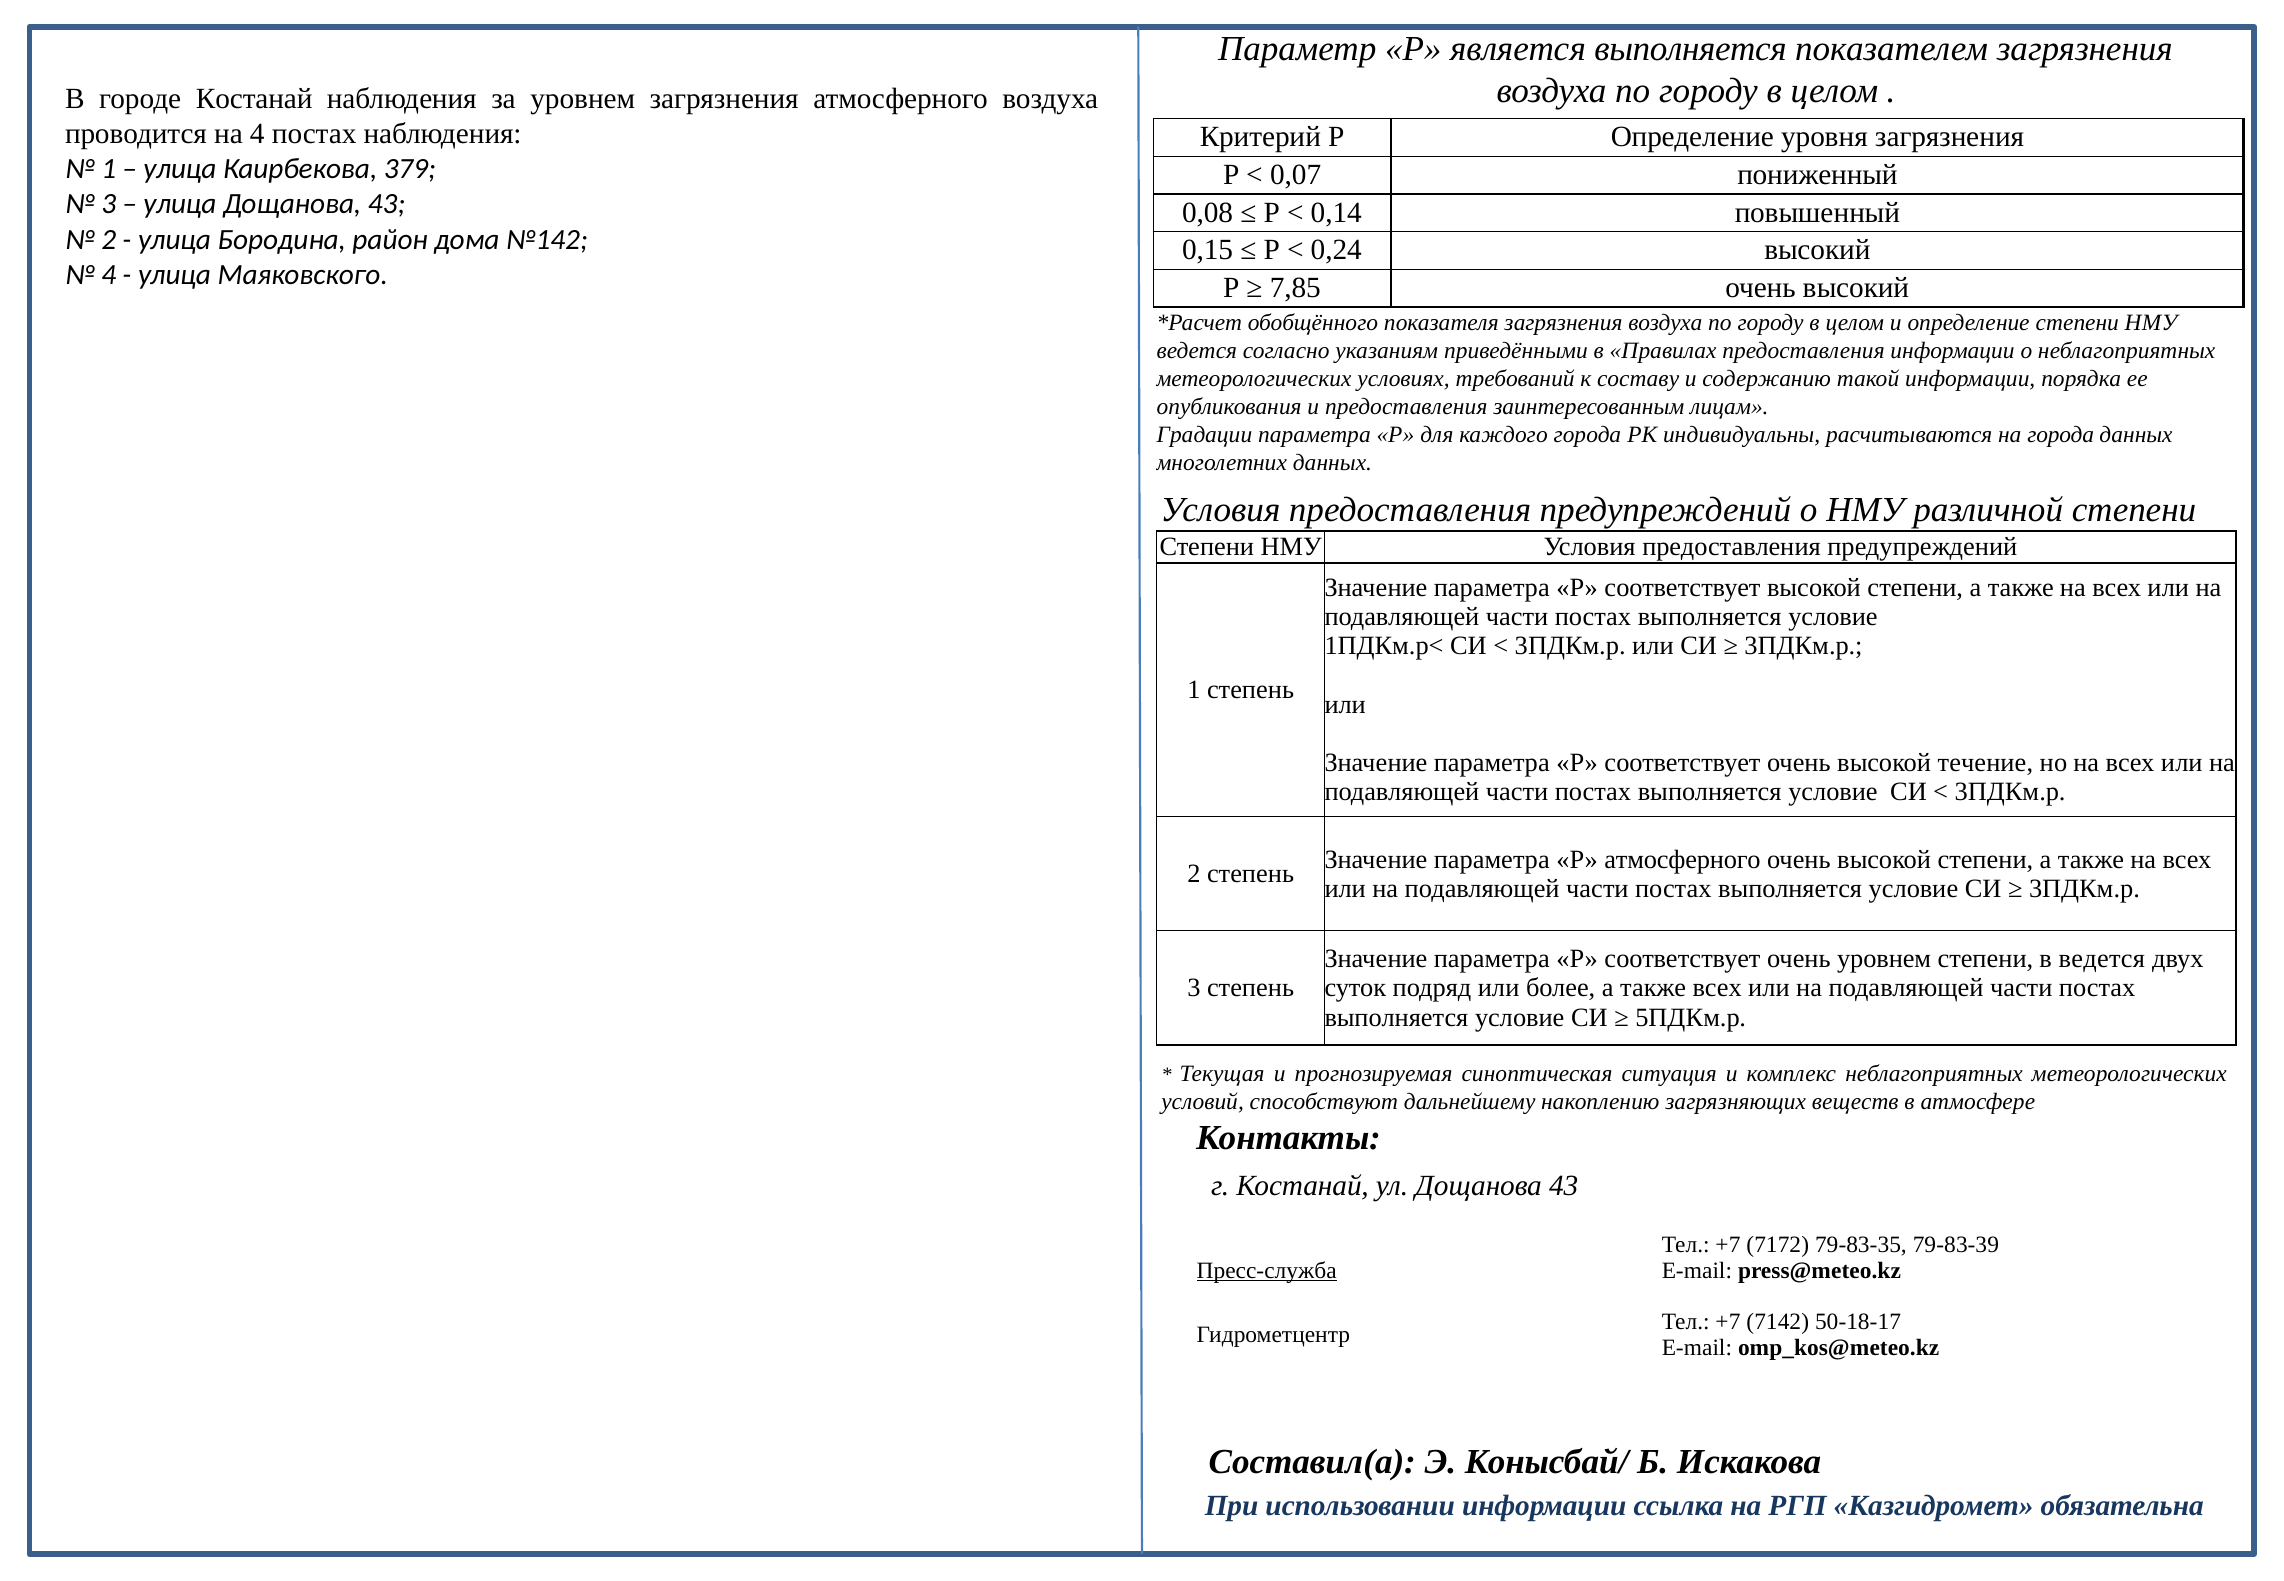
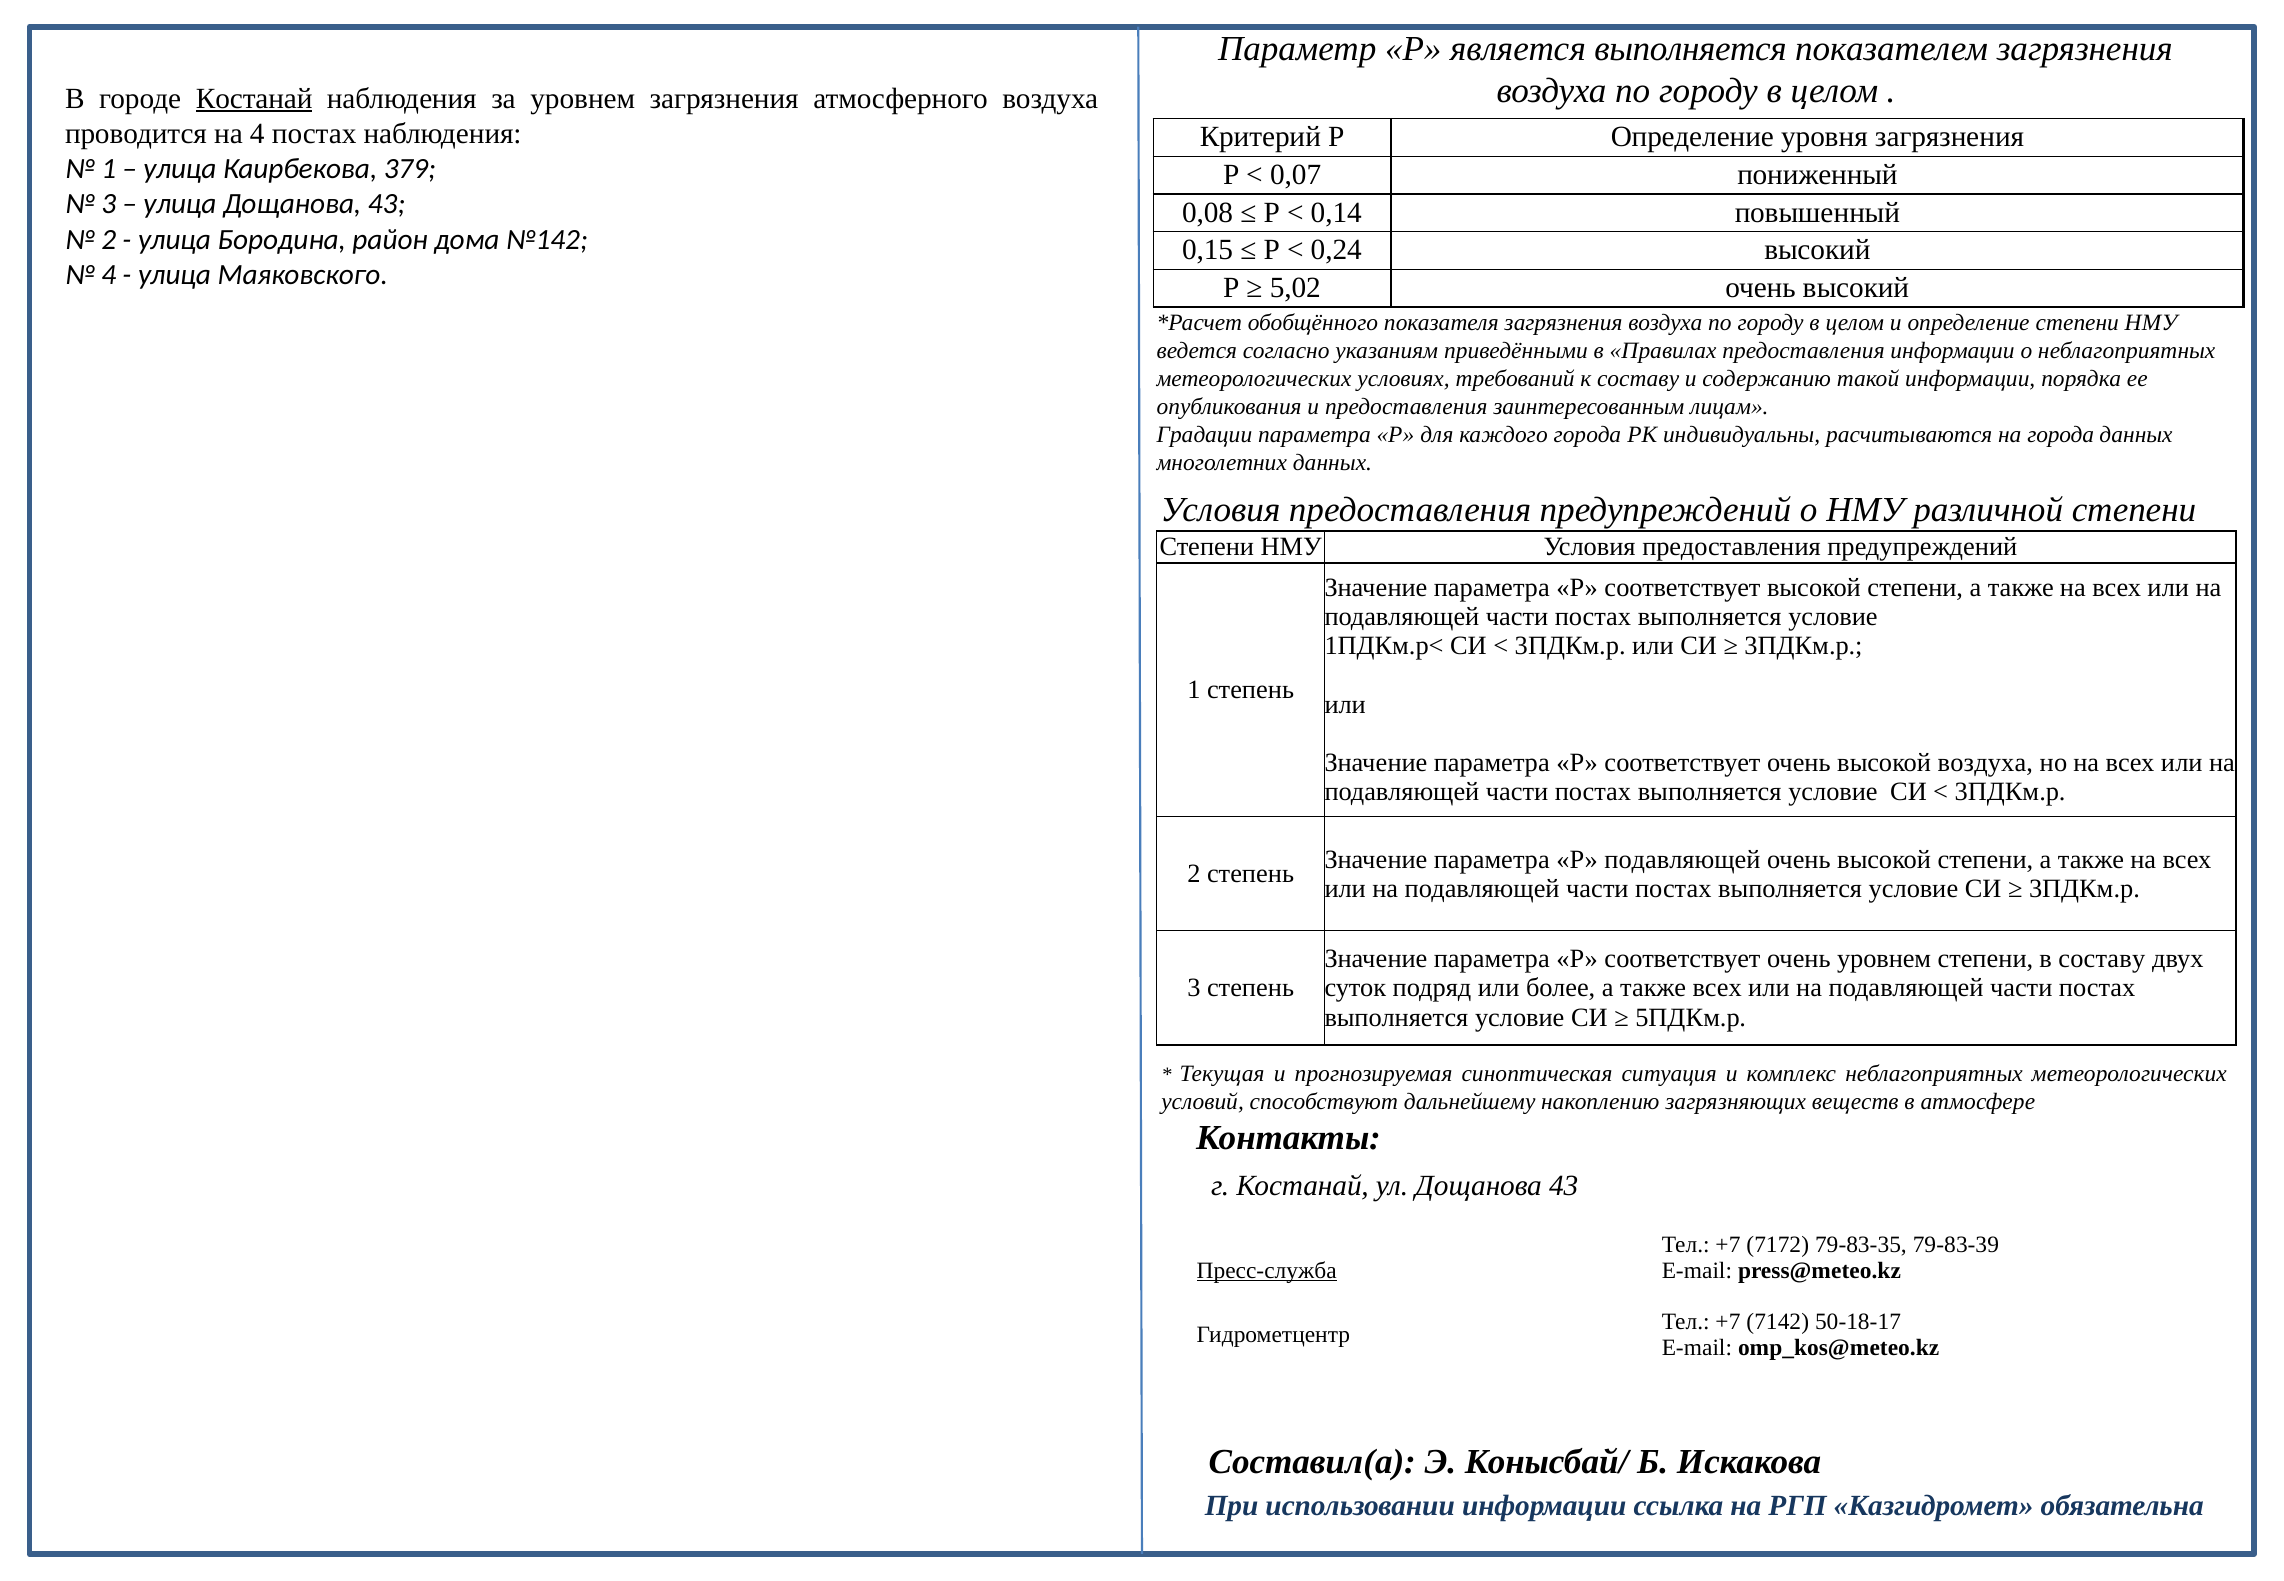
Костанай underline: none -> present (254, 99)
7,85: 7,85 -> 5,02 (1295, 288)
высокой течение: течение -> воздуха (1985, 763)
Р атмосферного: атмосферного -> подавляющей (1682, 860)
в ведется: ведется -> составу (2102, 959)
